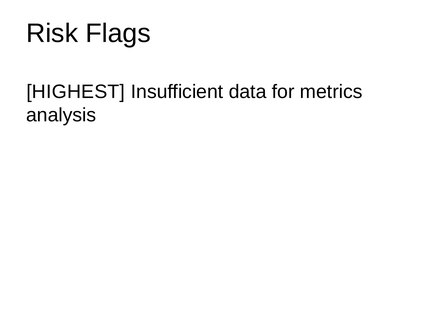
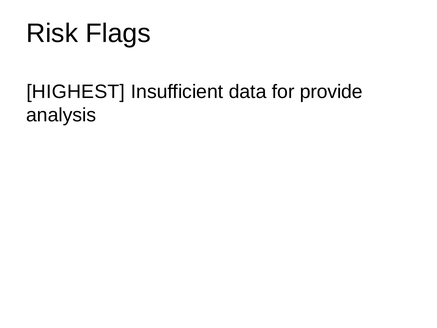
metrics: metrics -> provide (331, 92)
